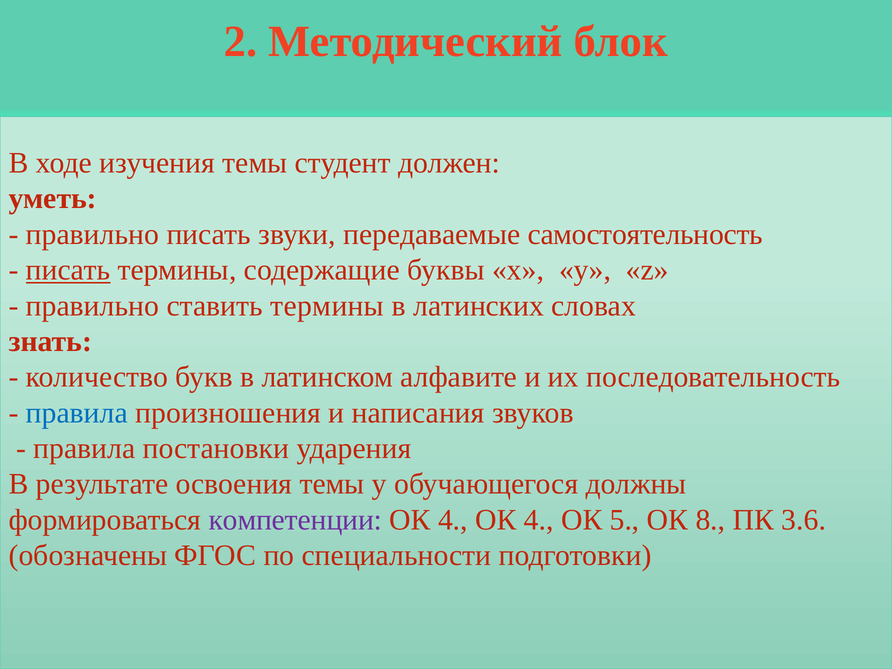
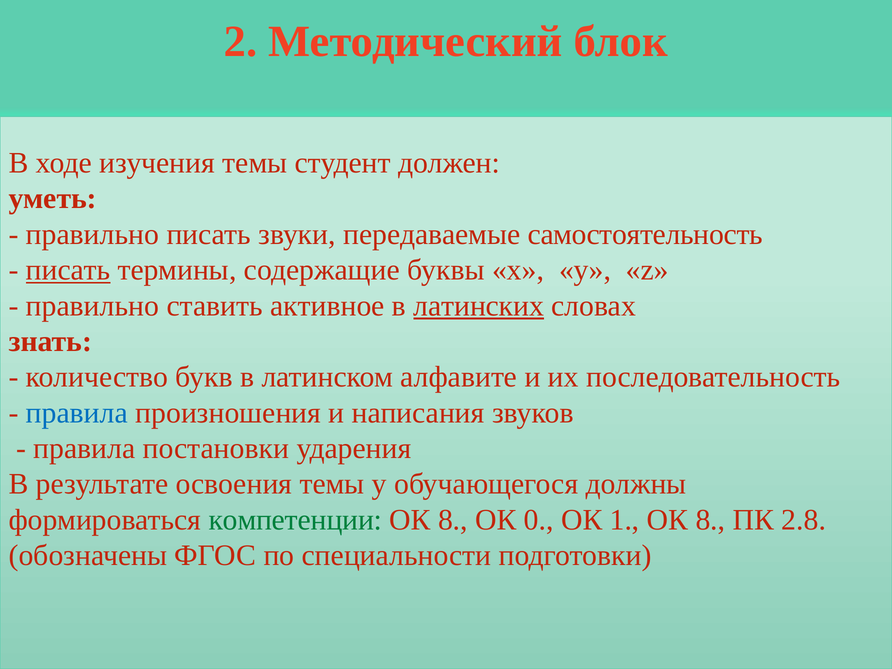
ставить термины: термины -> активное (327, 306)
латинских underline: none -> present (479, 306)
компетенции colour: purple -> green (295, 520)
4: 4 -> 8 (453, 520)
4: 4 -> 0 (539, 520)
5: 5 -> 1 (625, 520)
3.6: 3.6 -> 2.8 (804, 520)
